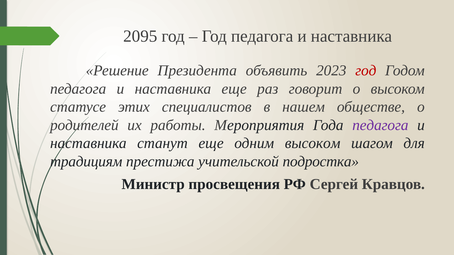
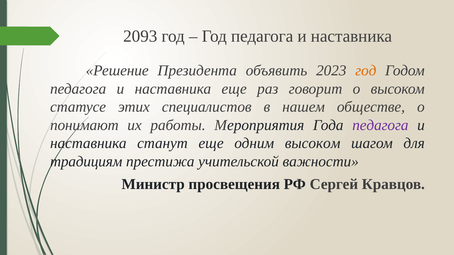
2095: 2095 -> 2093 (140, 36)
год colour: red -> orange (366, 71)
родителей: родителей -> понимают (84, 125)
подростка: подростка -> важности (321, 162)
